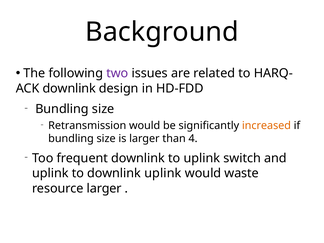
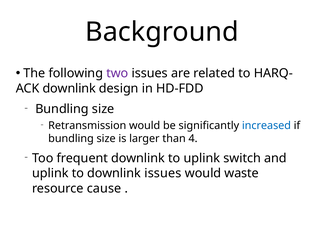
increased colour: orange -> blue (266, 126)
downlink uplink: uplink -> issues (163, 173)
resource larger: larger -> cause (104, 188)
